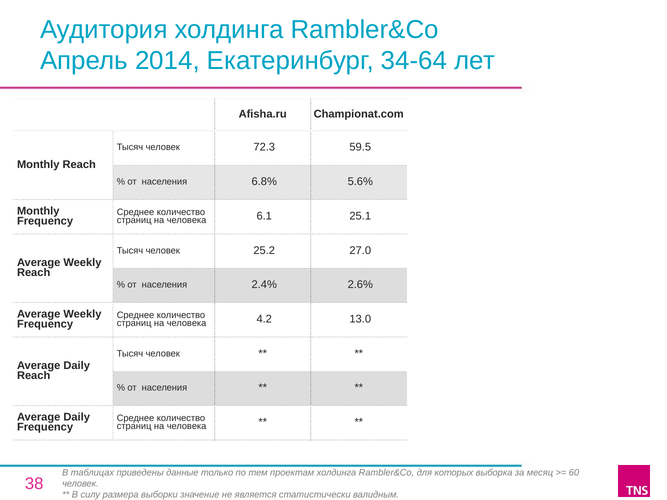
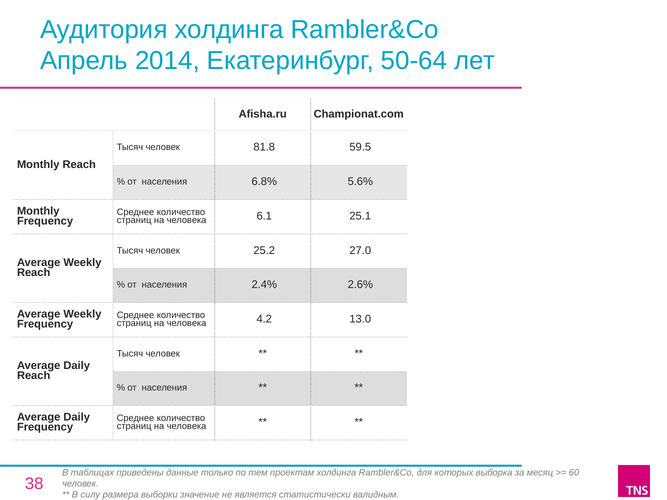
34-64: 34-64 -> 50-64 (414, 61)
72.3: 72.3 -> 81.8 (264, 147)
